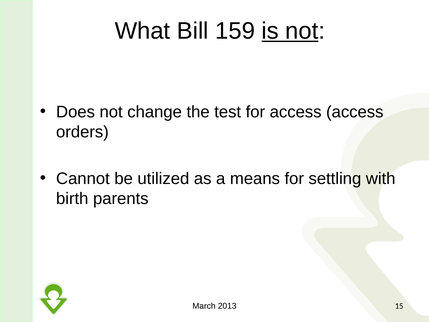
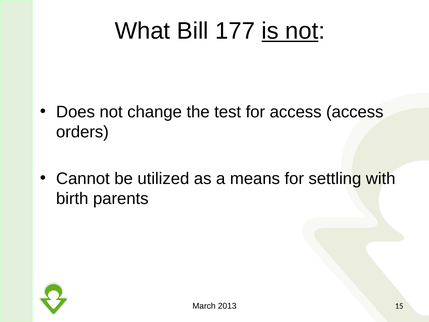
159: 159 -> 177 (235, 31)
